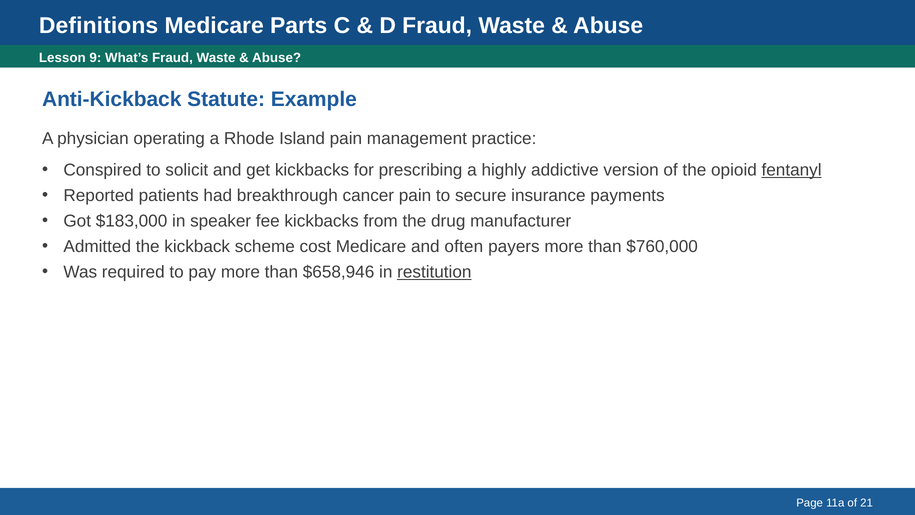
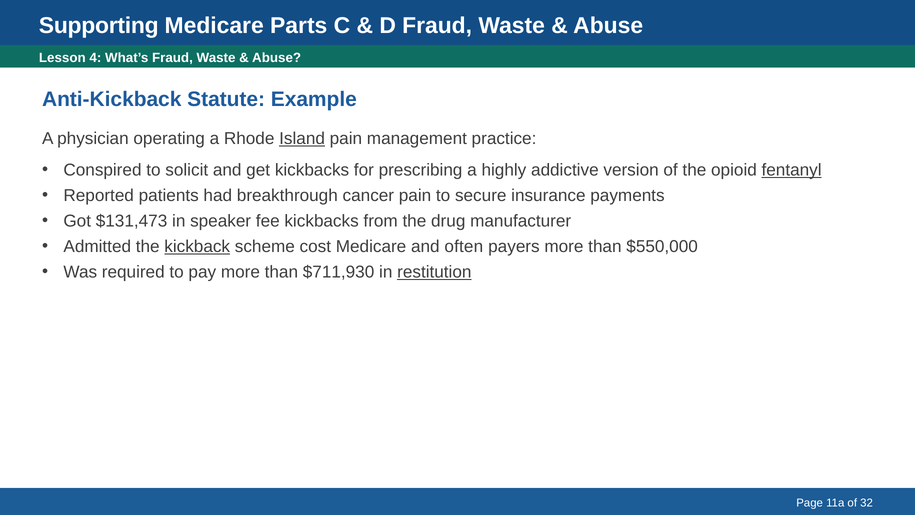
Definitions: Definitions -> Supporting (99, 25)
9: 9 -> 4 (95, 58)
Island underline: none -> present (302, 139)
$183,000: $183,000 -> $131,473 (132, 221)
kickback underline: none -> present (197, 246)
$760,000: $760,000 -> $550,000 (662, 246)
$658,946: $658,946 -> $711,930 (339, 272)
21: 21 -> 32 (867, 503)
